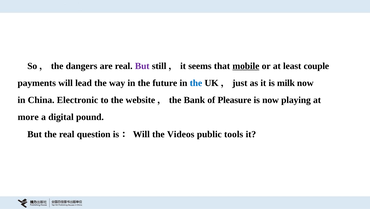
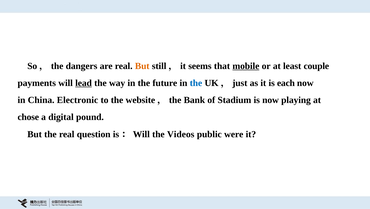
But colour: purple -> orange (142, 66)
lead underline: none -> present (84, 83)
milk: milk -> each (286, 83)
Pleasure: Pleasure -> Stadium (234, 100)
more: more -> chose (28, 117)
tools: tools -> were (234, 134)
